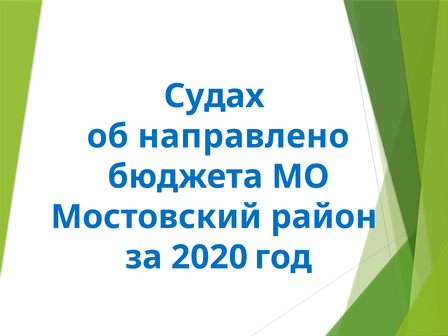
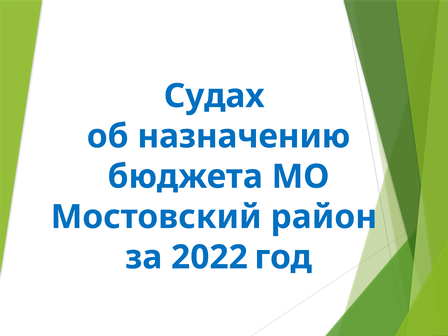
направлено: направлено -> назначению (244, 136)
2020: 2020 -> 2022 (209, 257)
